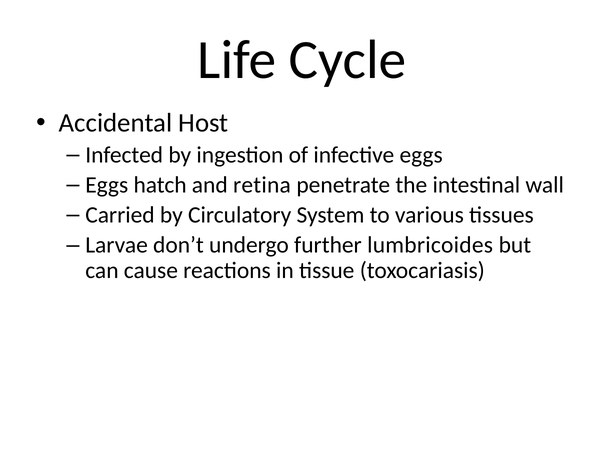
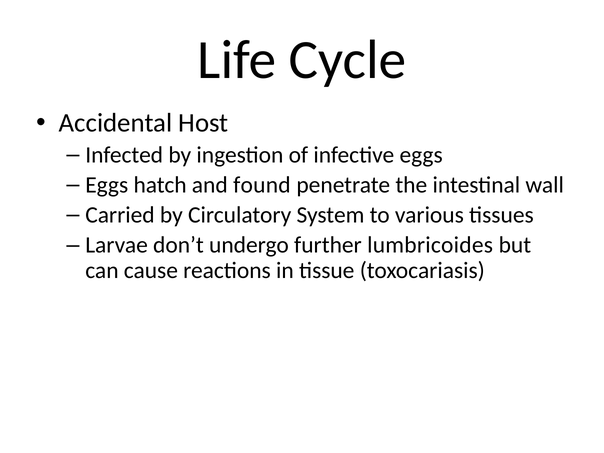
retina: retina -> found (262, 185)
